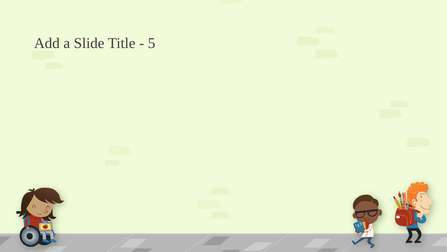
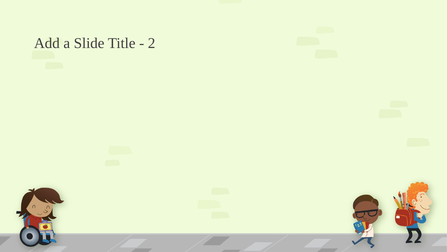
5: 5 -> 2 (152, 43)
